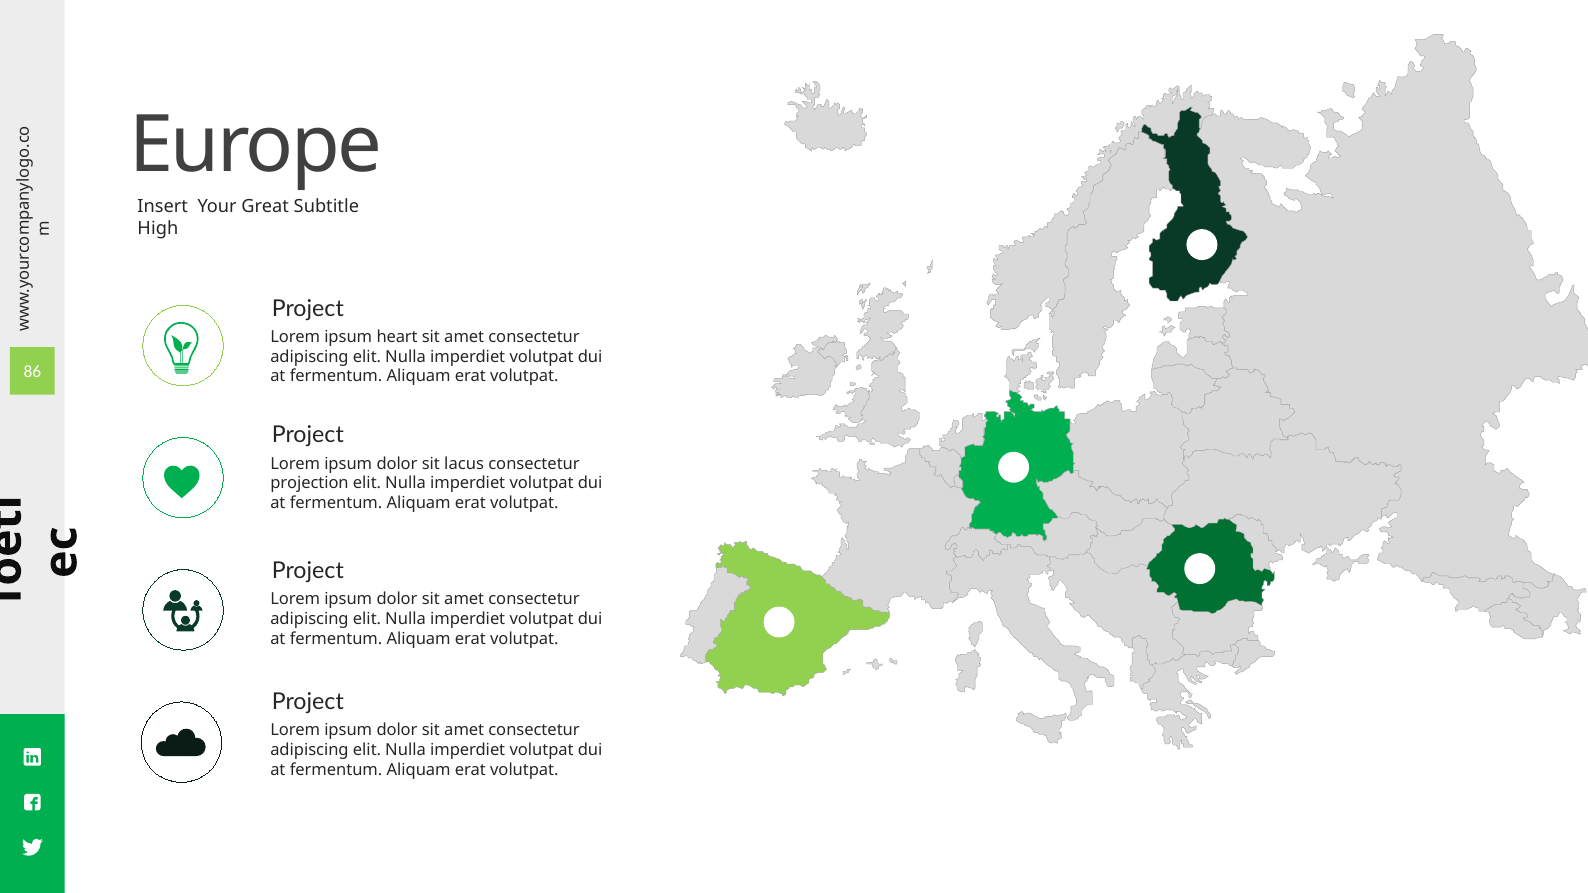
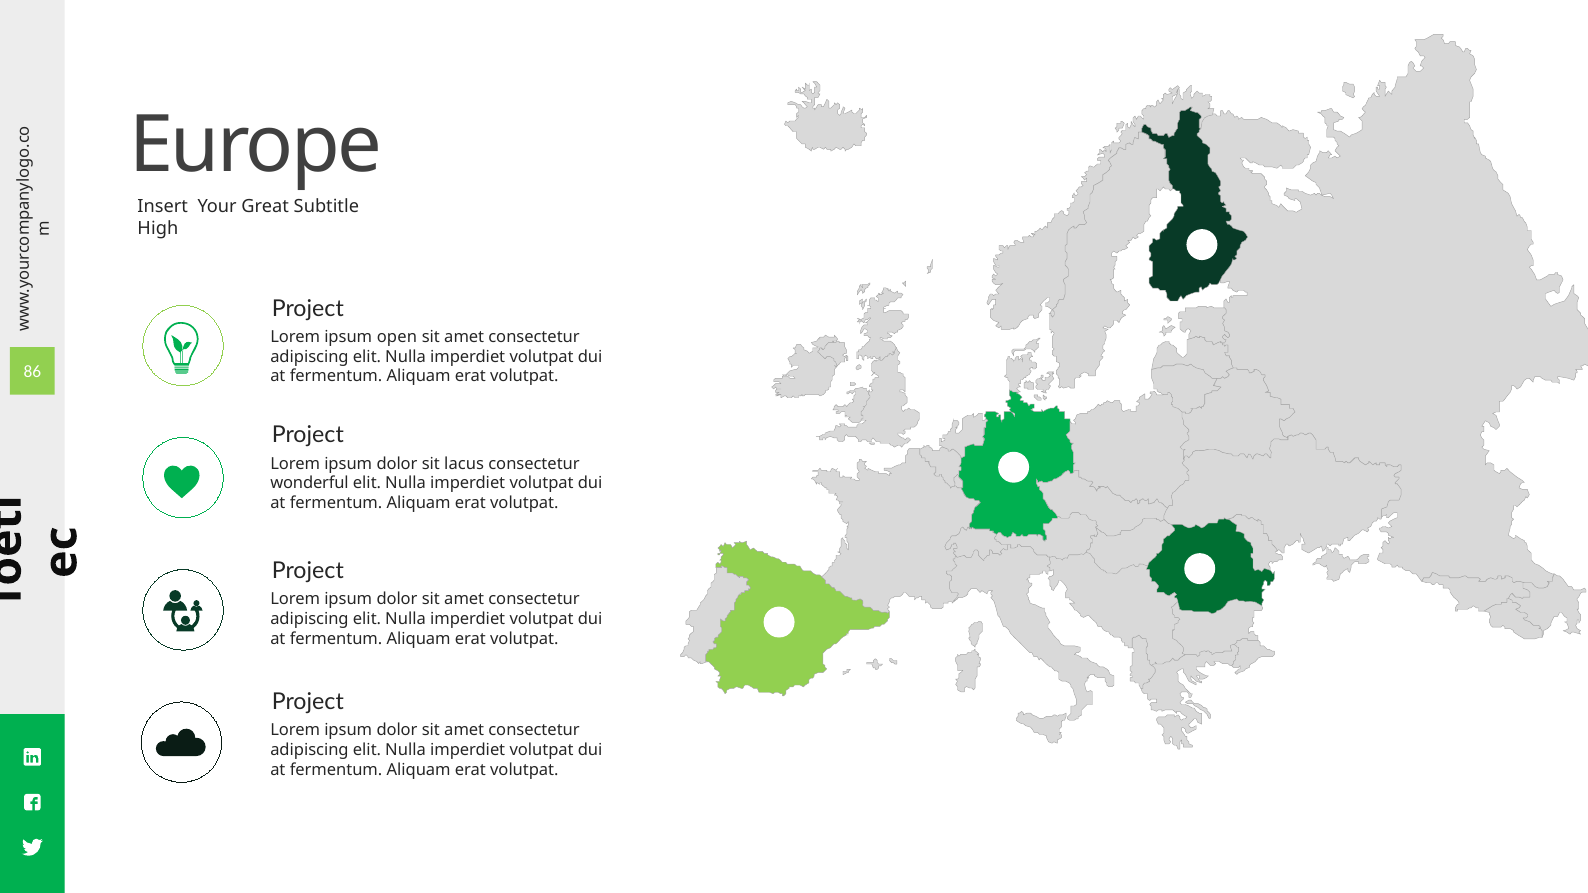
heart: heart -> open (397, 337)
projection: projection -> wonderful (310, 484)
